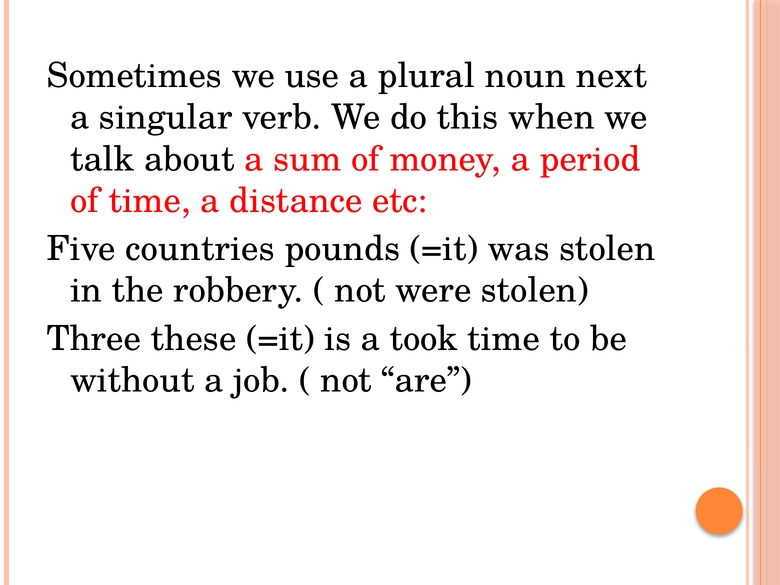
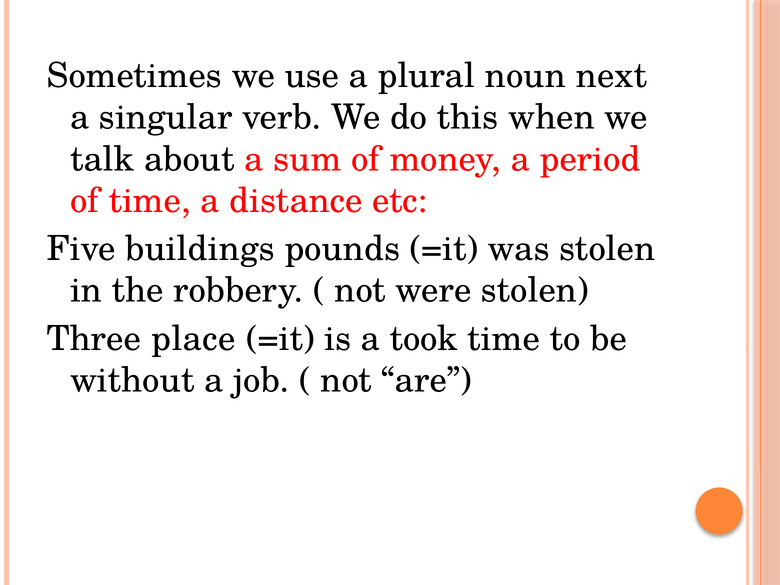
countries: countries -> buildings (200, 249)
these: these -> place (193, 339)
